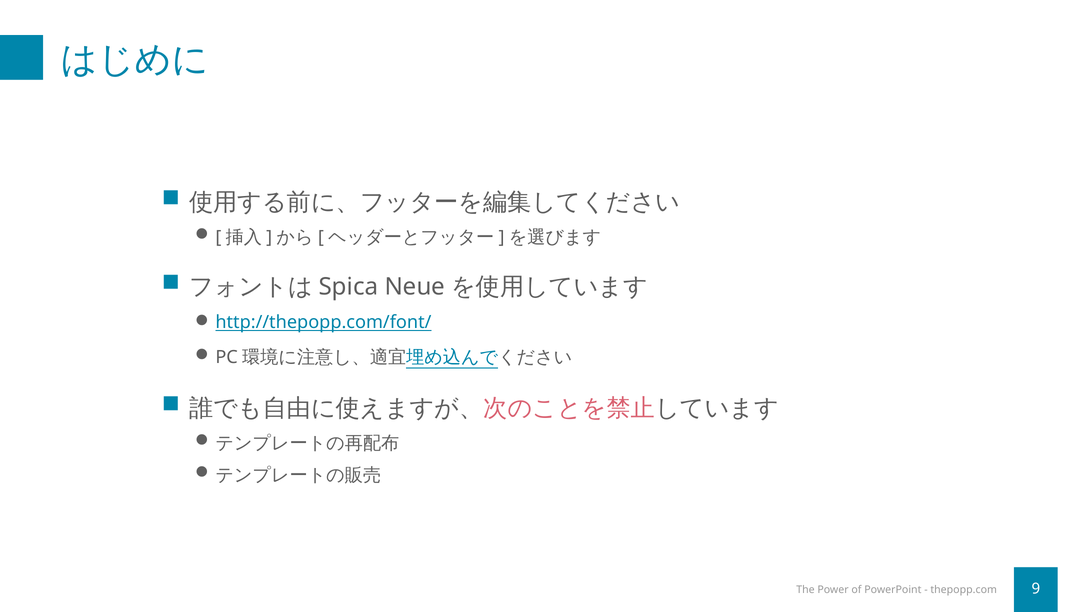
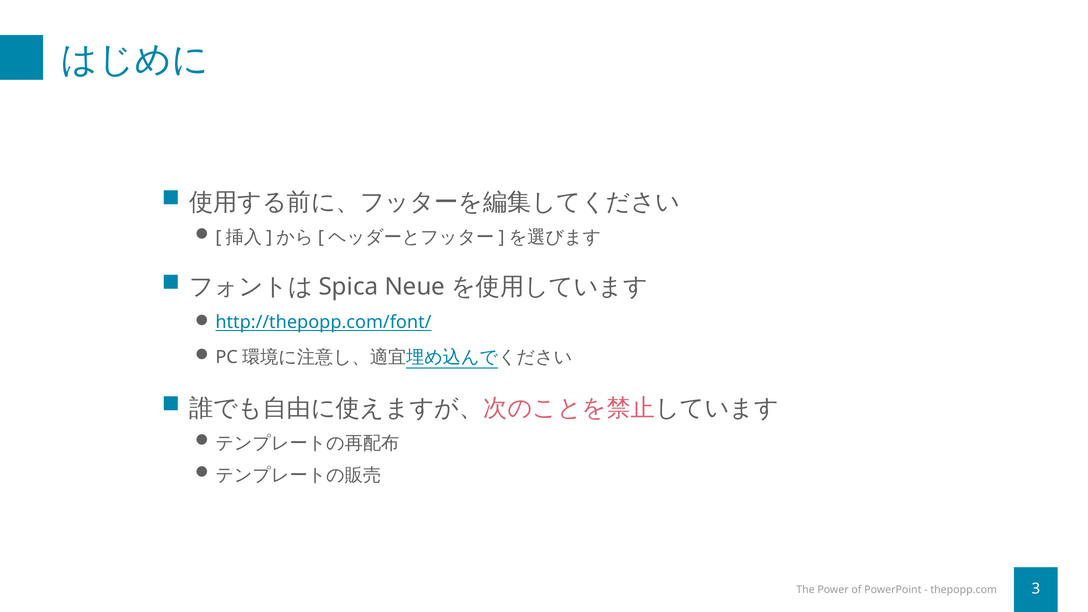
9: 9 -> 3 (1036, 589)
